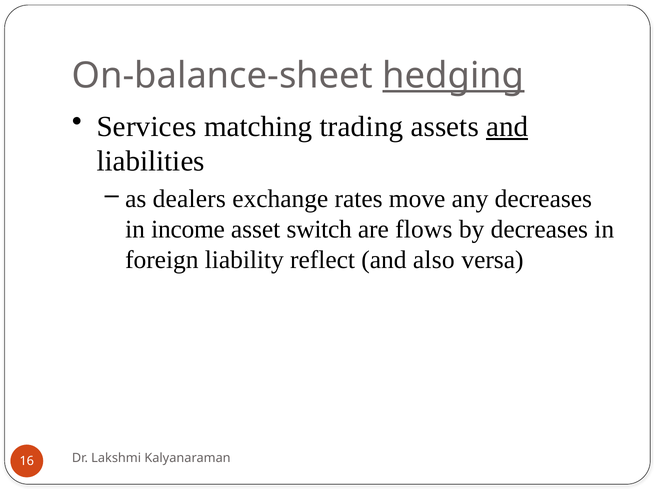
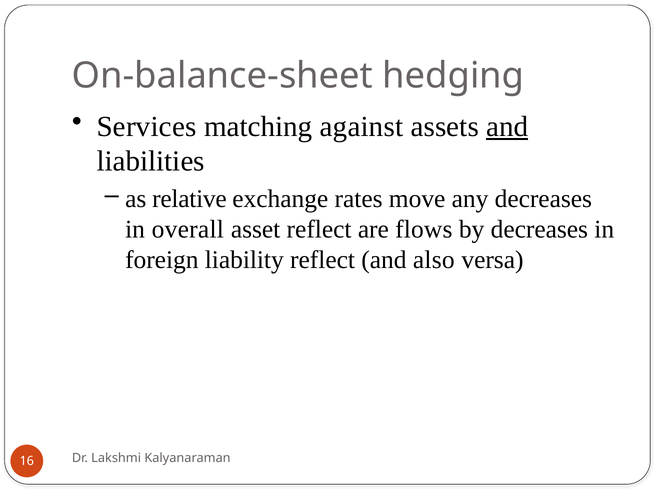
hedging underline: present -> none (453, 76)
trading: trading -> against (362, 126)
dealers: dealers -> relative (189, 199)
income: income -> overall (188, 230)
asset switch: switch -> reflect (319, 230)
